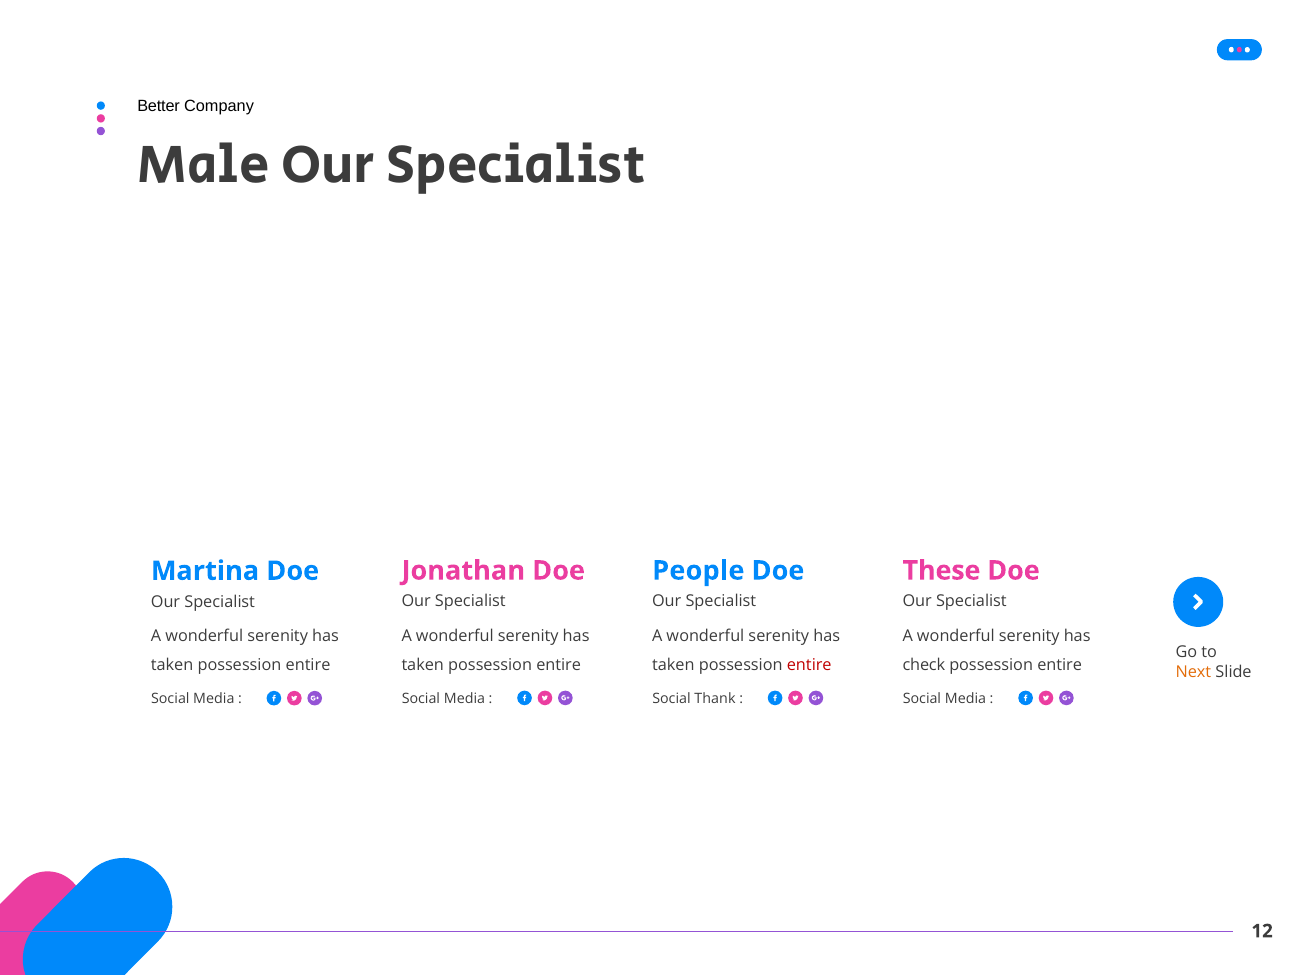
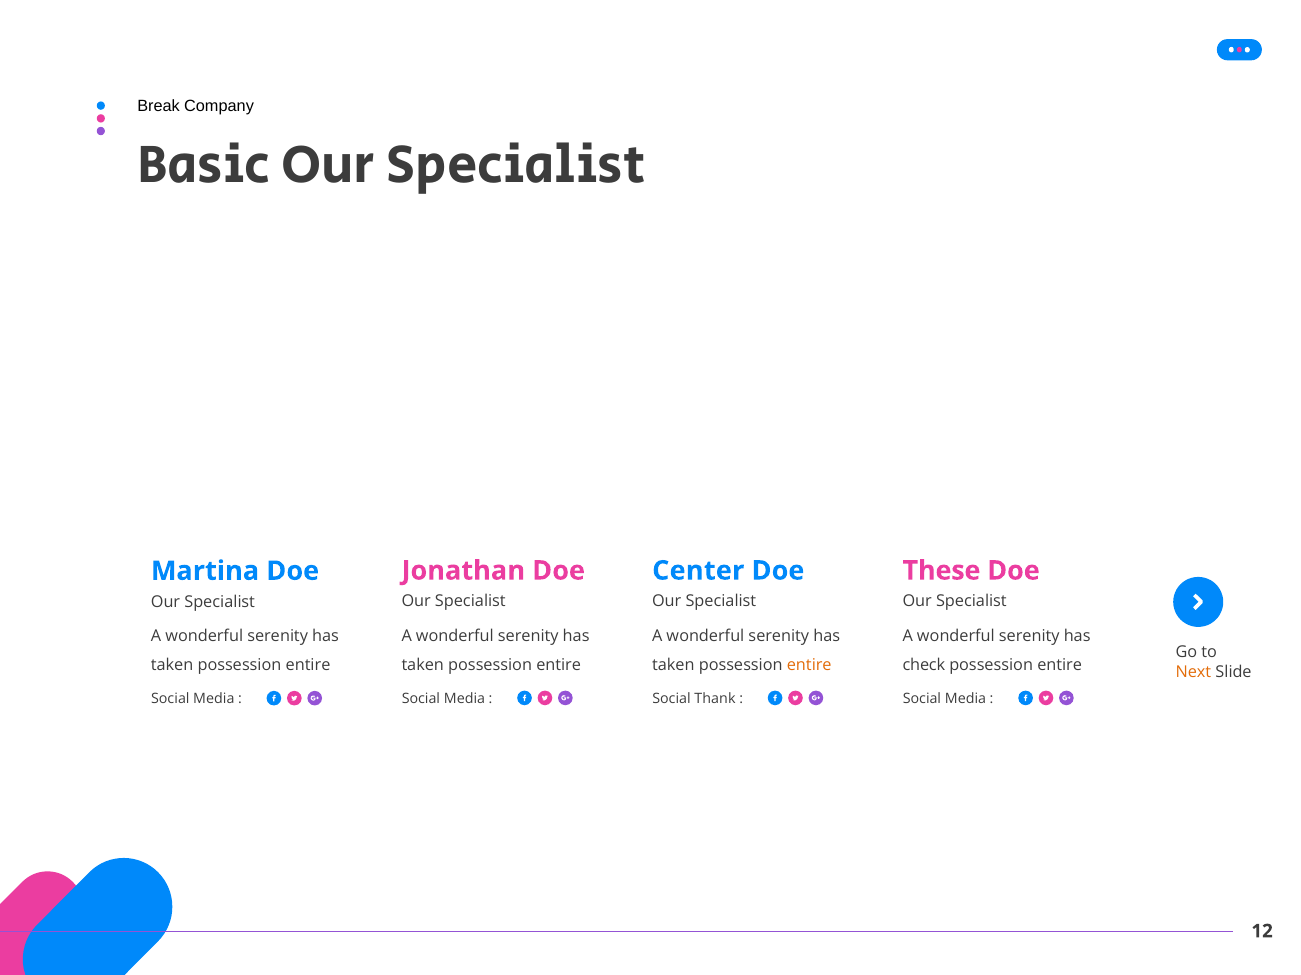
Better: Better -> Break (159, 106)
Male: Male -> Basic (204, 165)
People: People -> Center (698, 571)
entire colour: red -> orange (809, 666)
